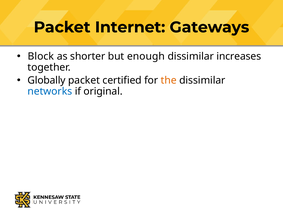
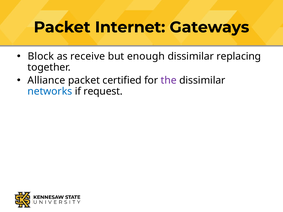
shorter: shorter -> receive (88, 56)
increases: increases -> replacing (239, 56)
Globally: Globally -> Alliance (46, 80)
the colour: orange -> purple (169, 80)
original: original -> request (103, 92)
